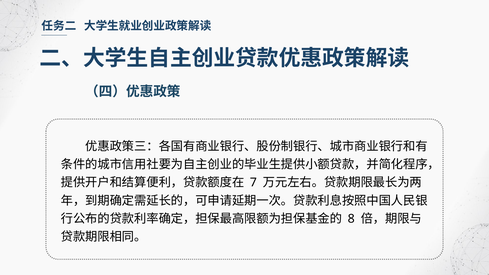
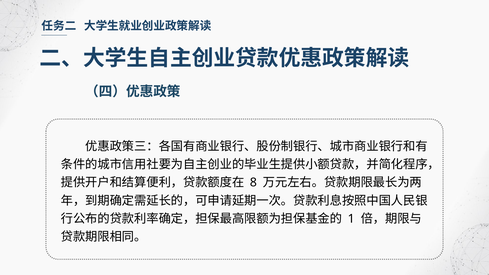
7: 7 -> 8 (253, 183)
8: 8 -> 1 (351, 219)
